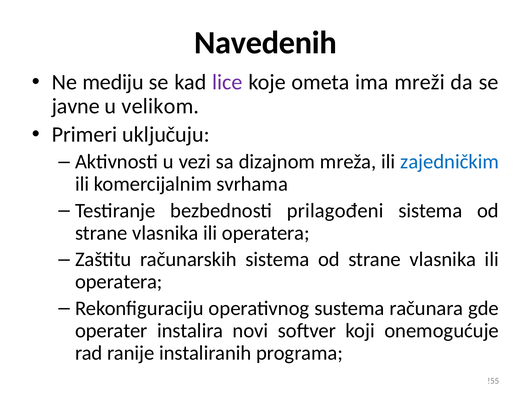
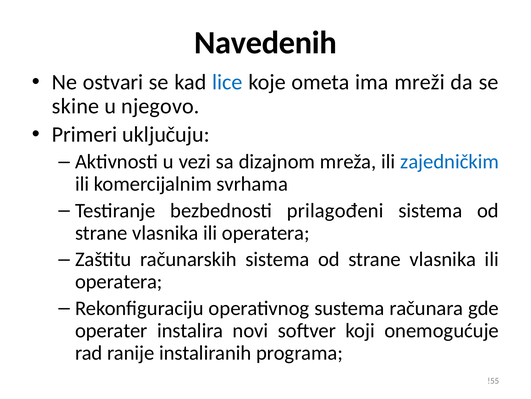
mediju: mediju -> ostvari (113, 82)
lice colour: purple -> blue (227, 82)
javne: javne -> skine (76, 106)
velikom: velikom -> njegovo (160, 106)
